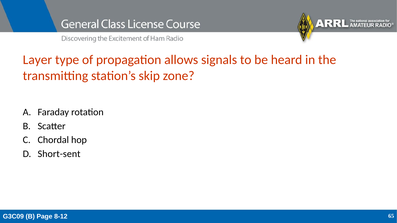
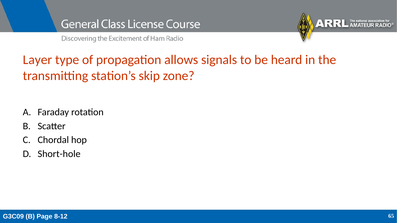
Short-sent: Short-sent -> Short-hole (59, 154)
